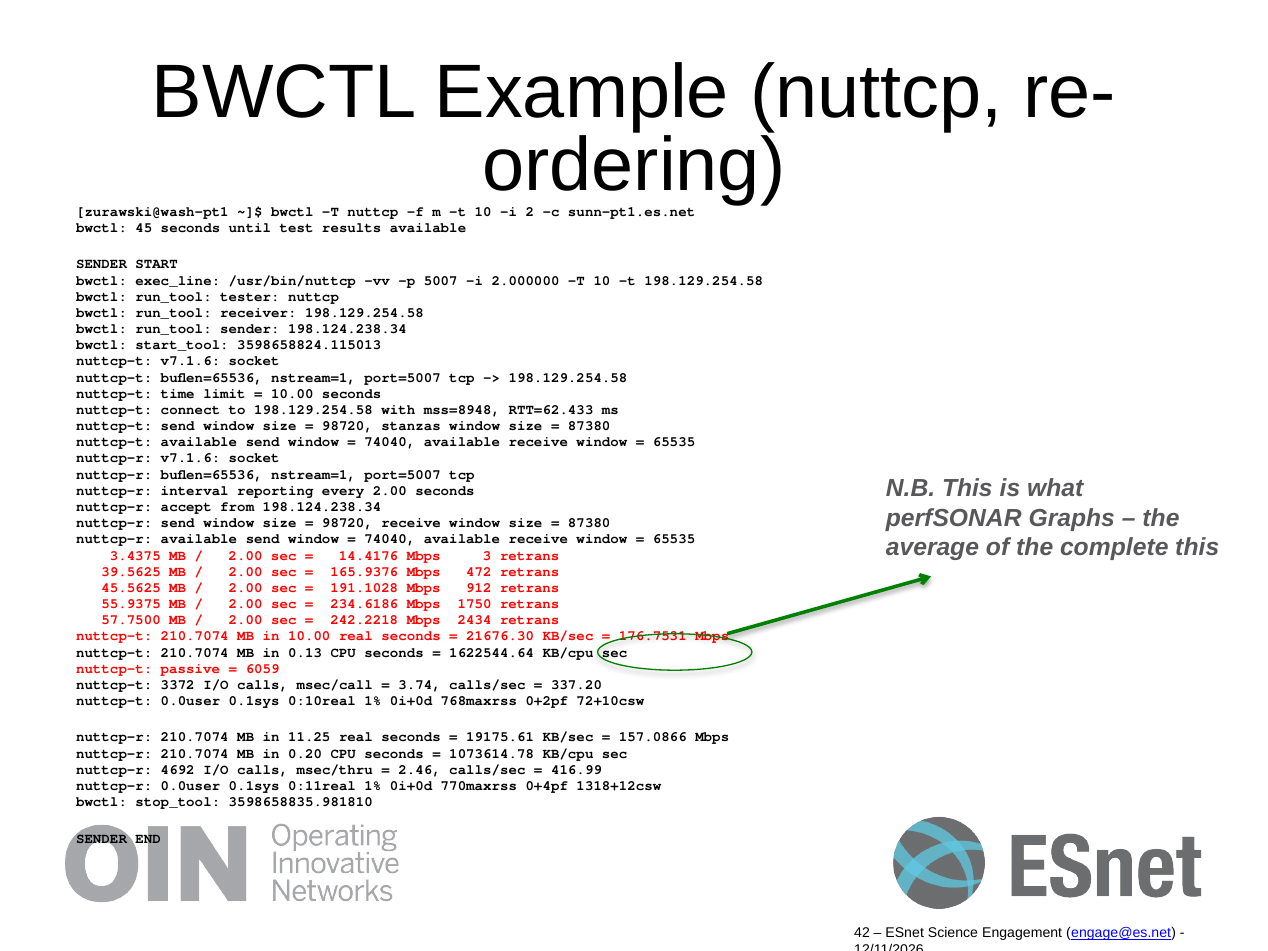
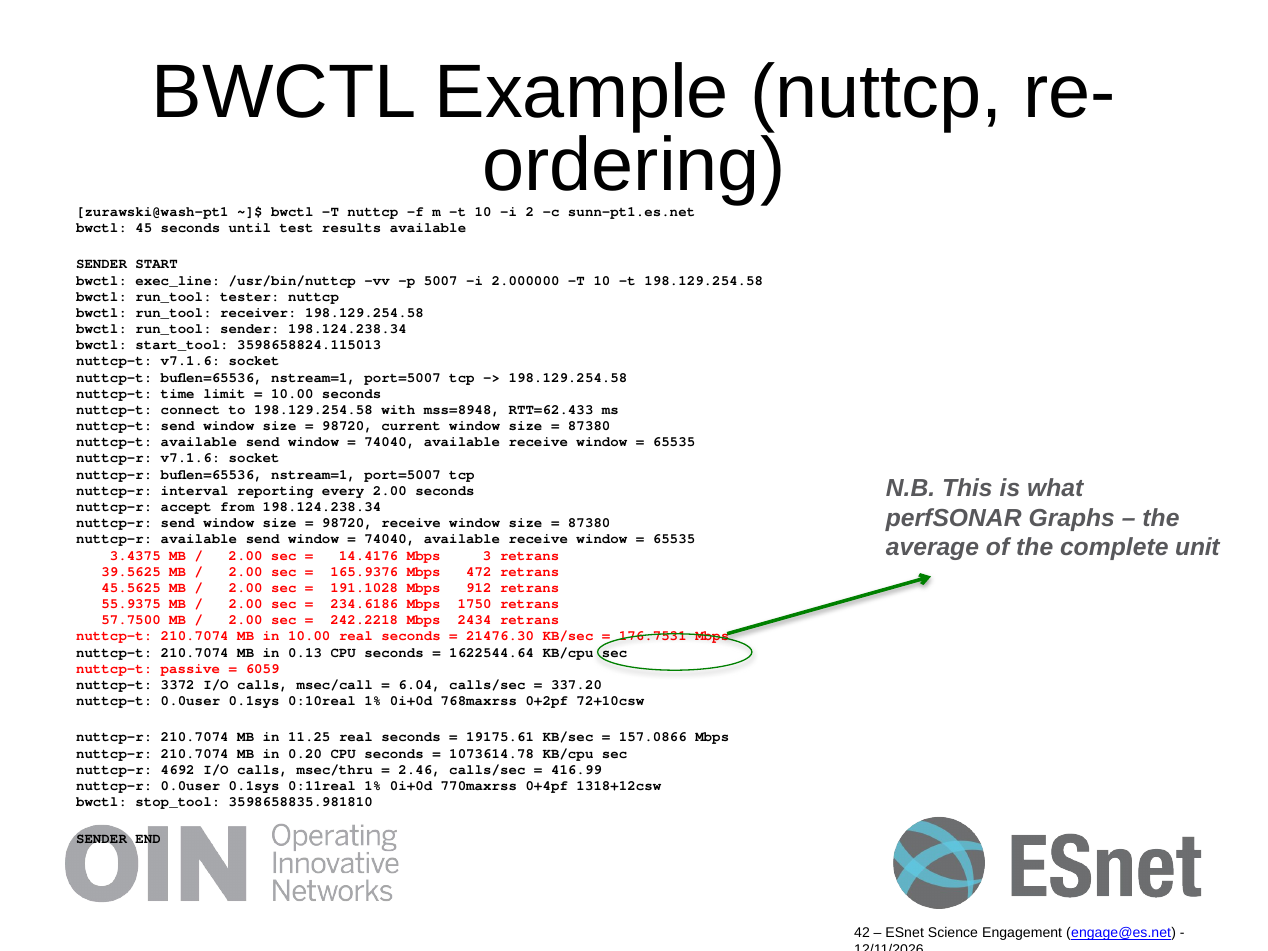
stanzas: stanzas -> current (411, 426)
complete this: this -> unit (1197, 547)
21676.30: 21676.30 -> 21476.30 (500, 636)
3.74: 3.74 -> 6.04 (420, 685)
